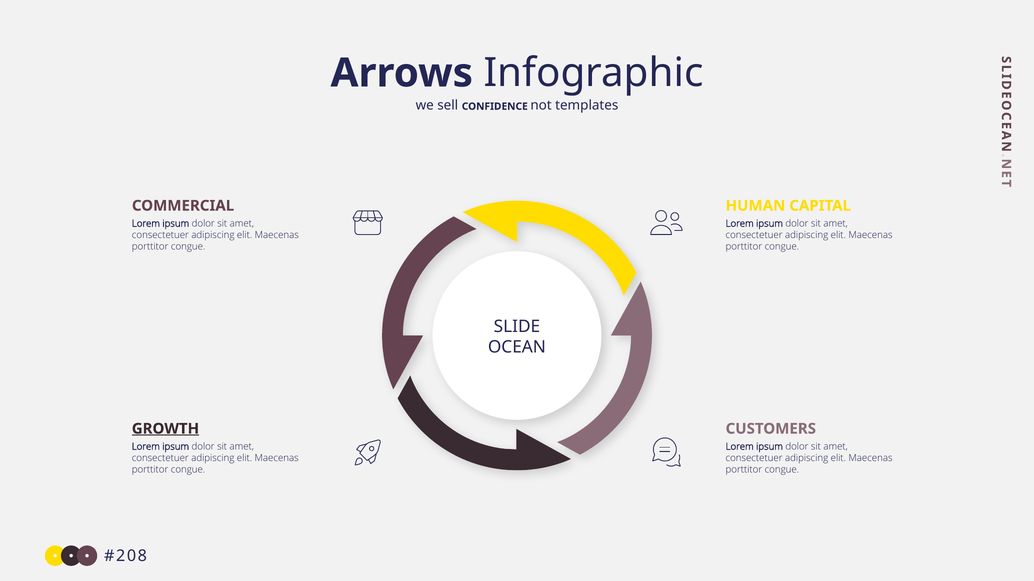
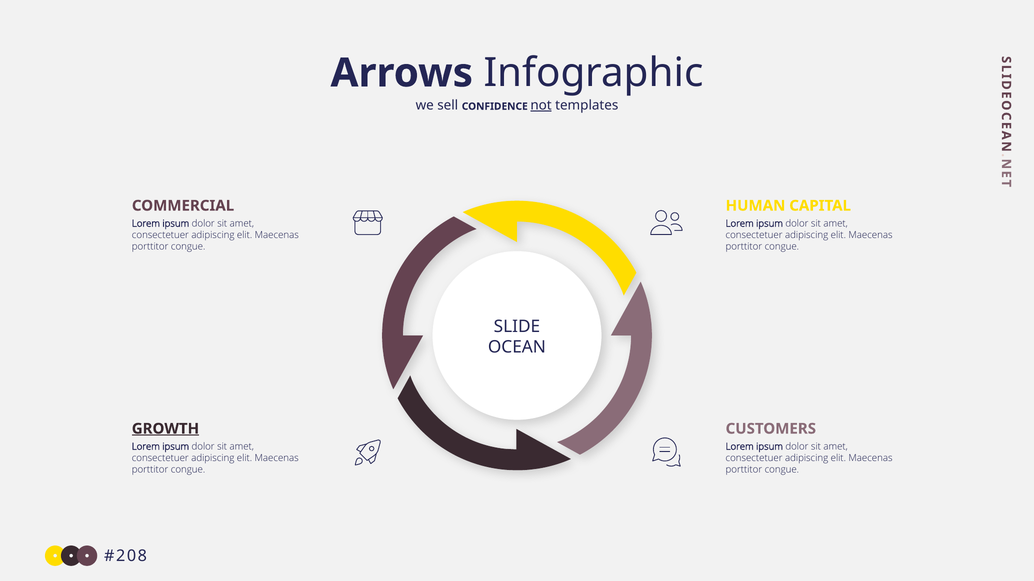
not underline: none -> present (541, 105)
